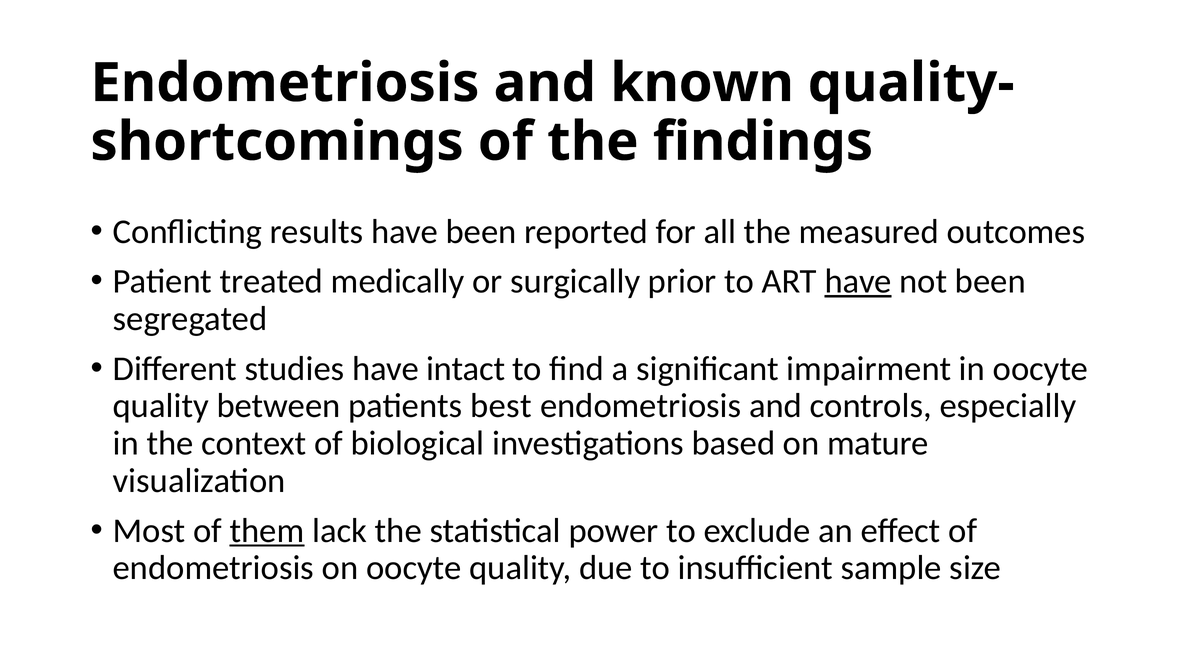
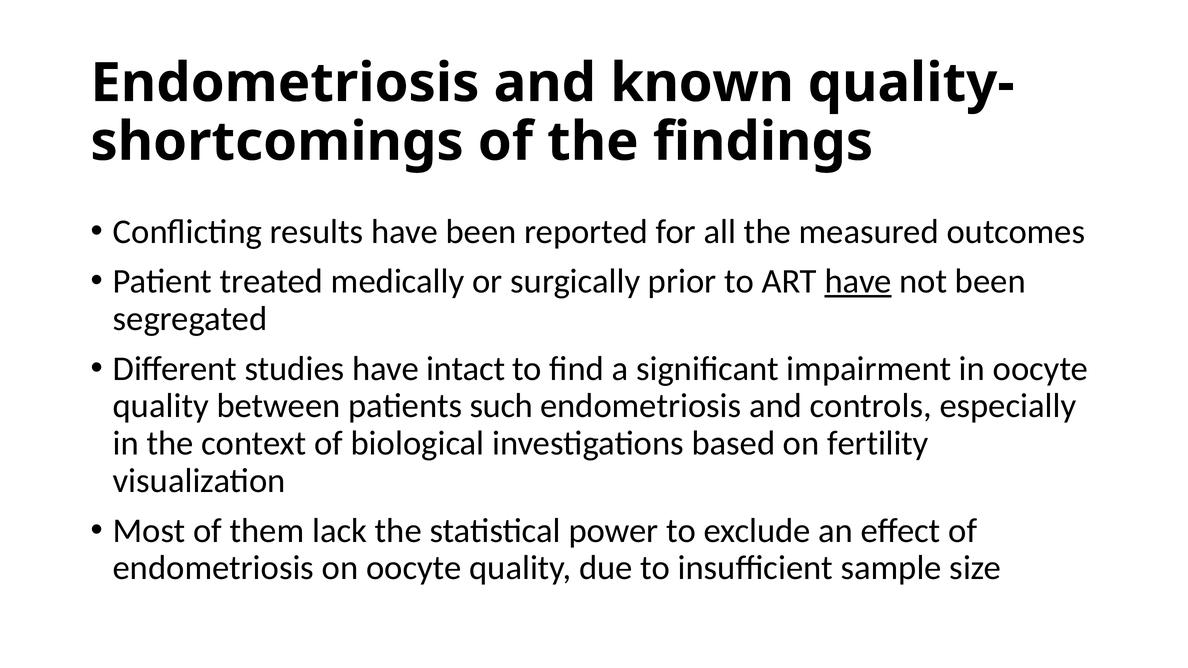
best: best -> such (501, 406)
mature: mature -> fertility (878, 444)
them underline: present -> none (267, 531)
